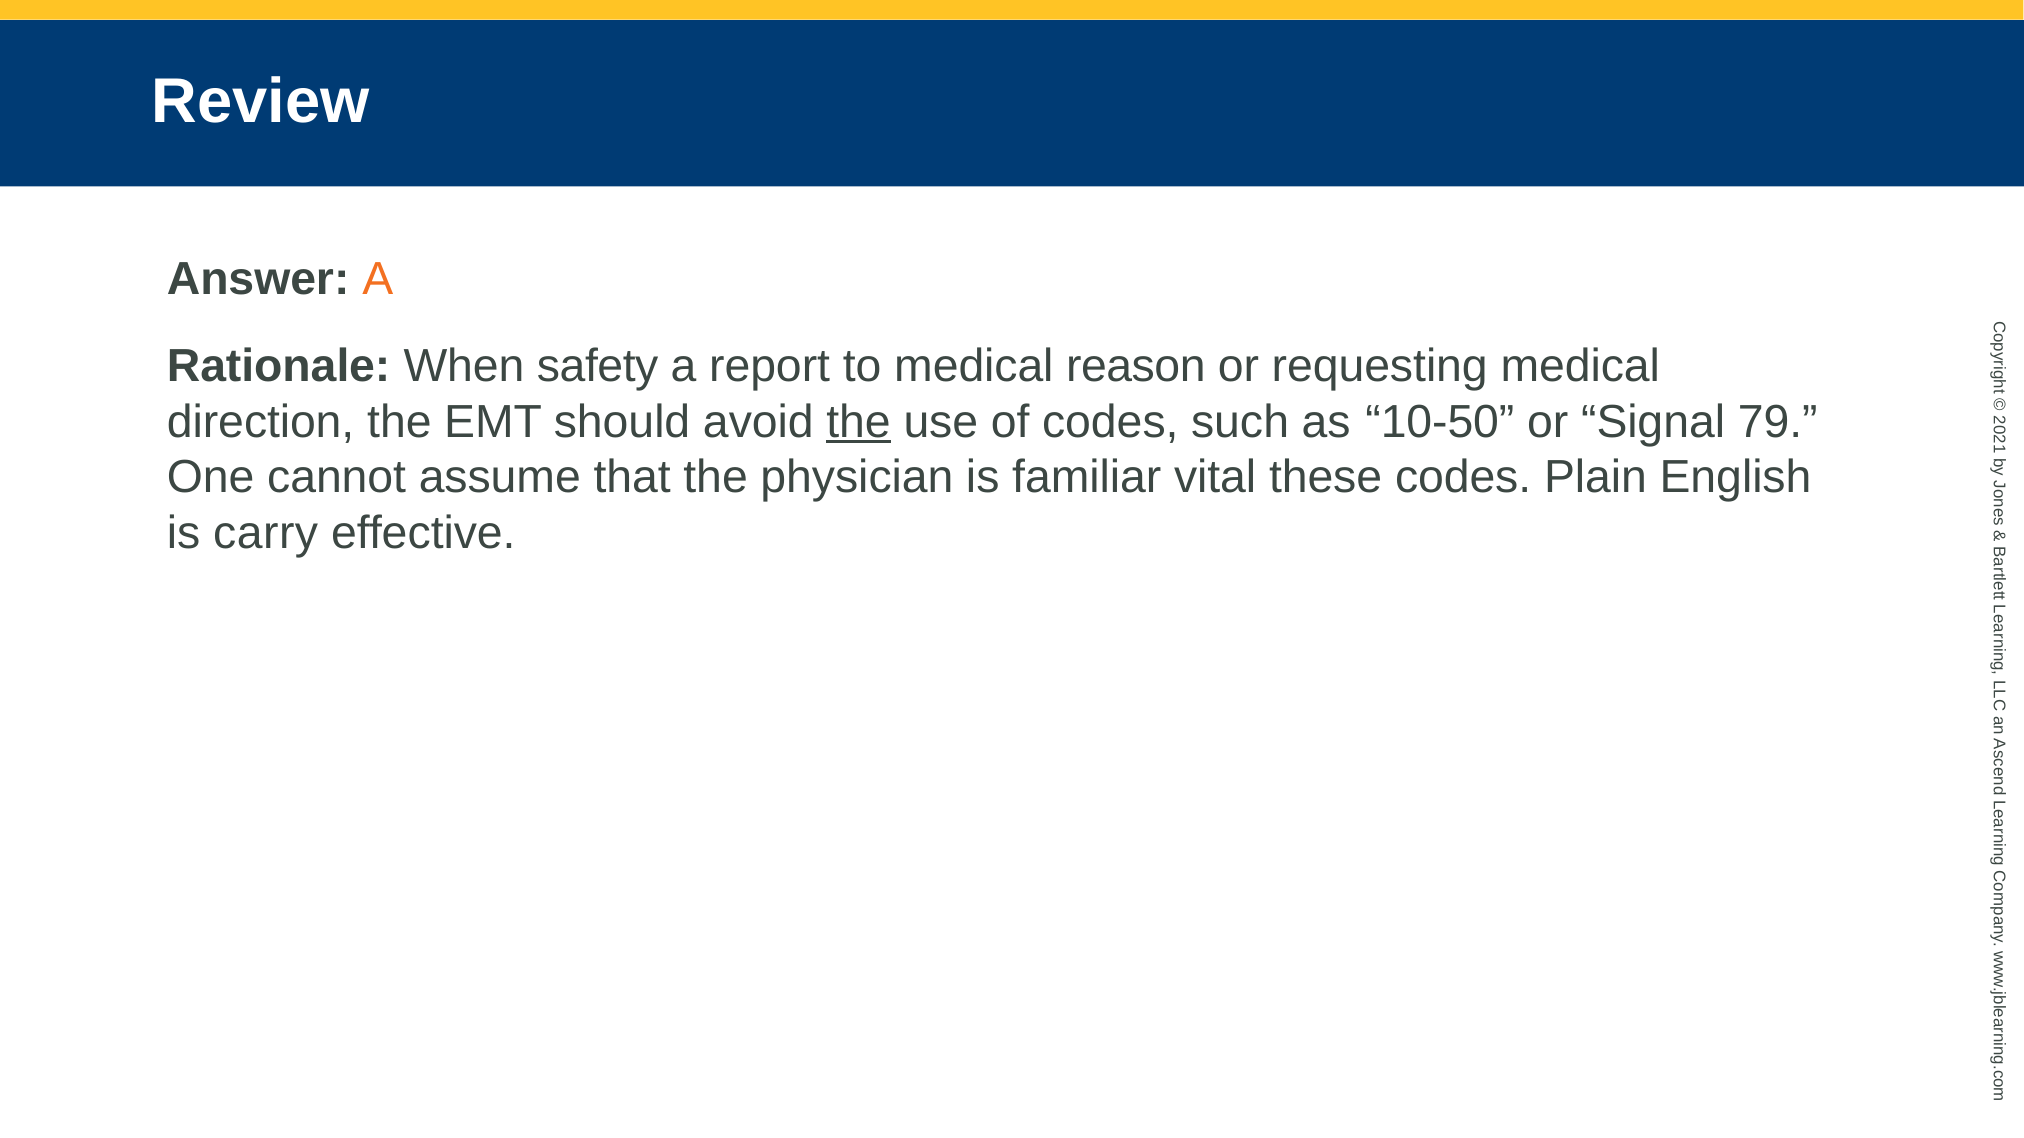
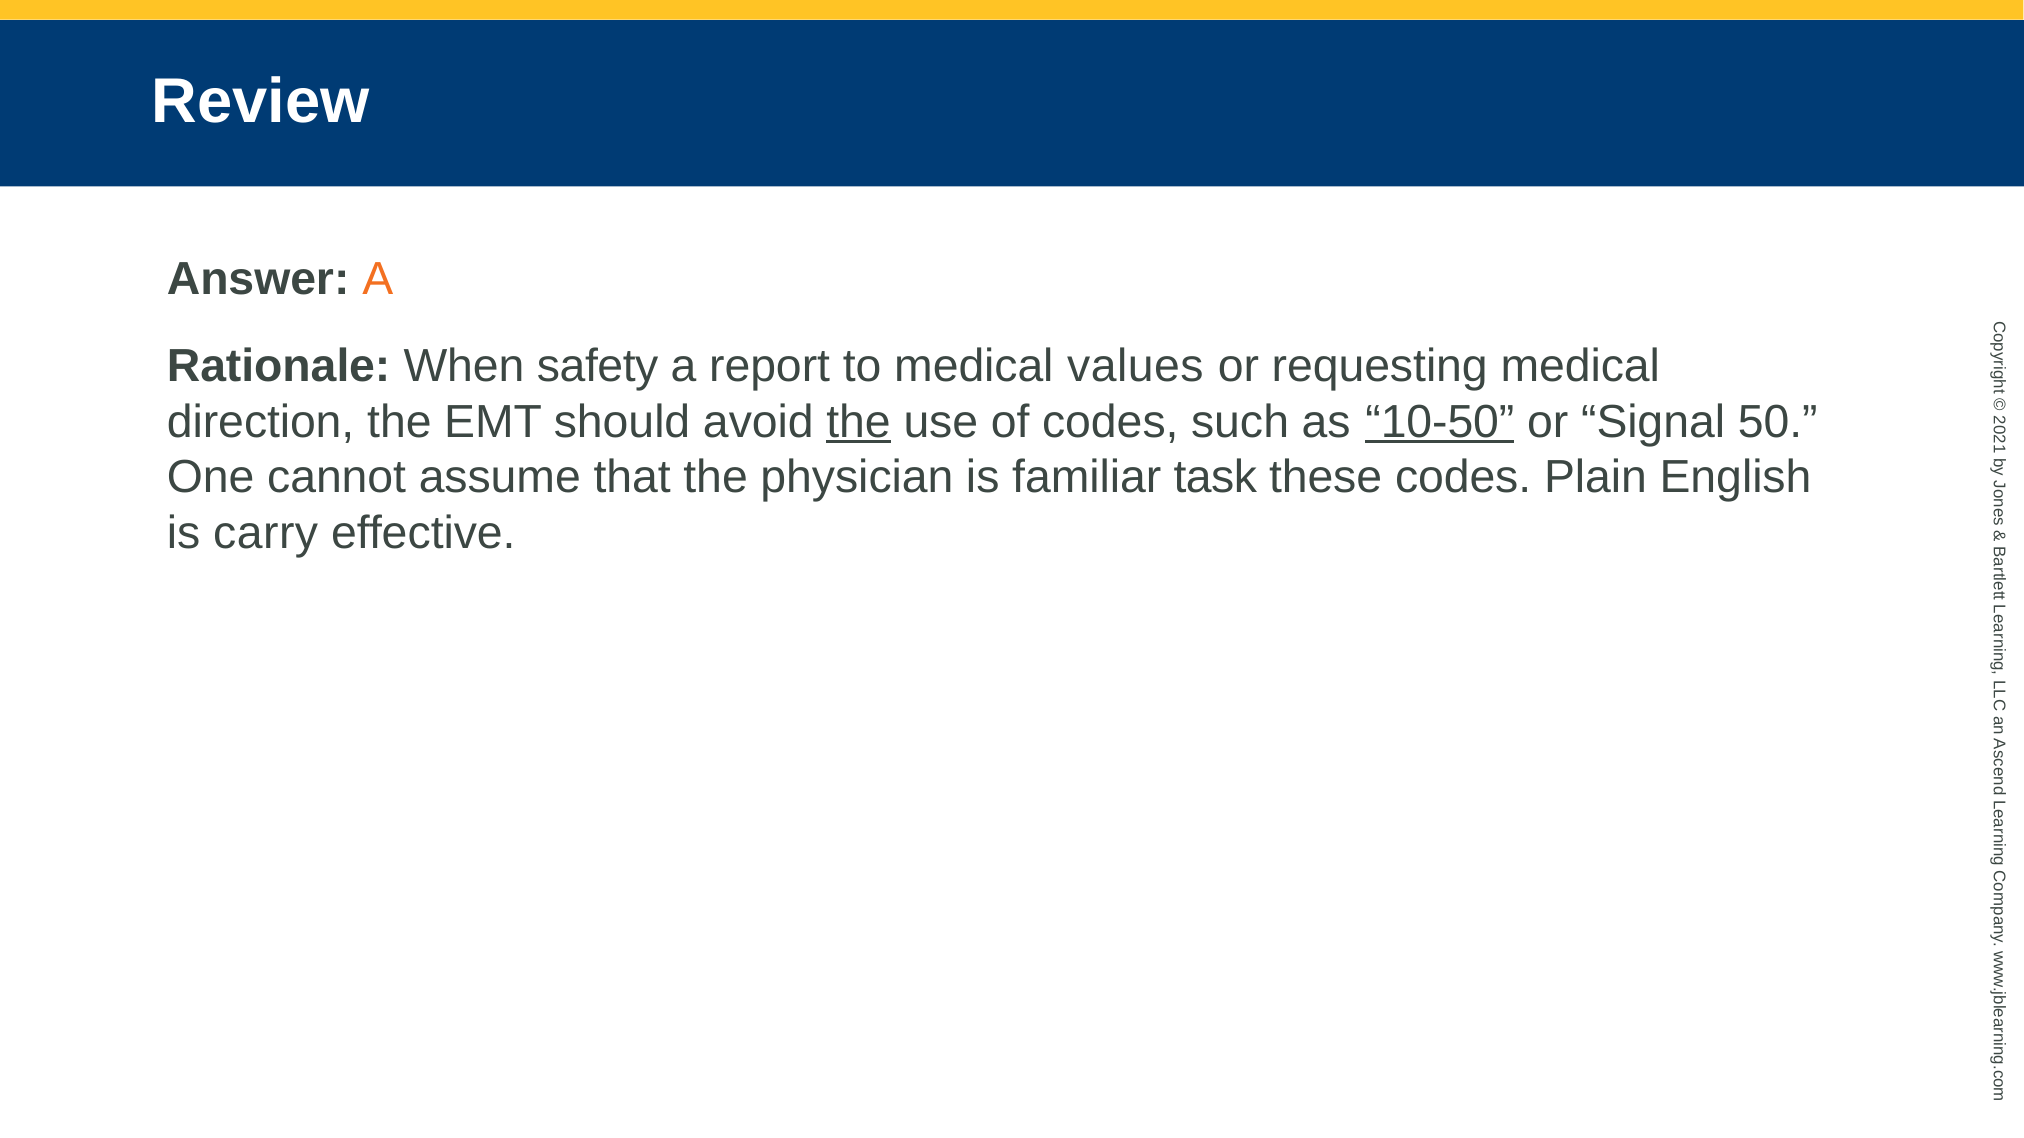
reason: reason -> values (1135, 366)
10-50 underline: none -> present (1440, 422)
79: 79 -> 50 (1778, 422)
vital: vital -> task (1215, 478)
